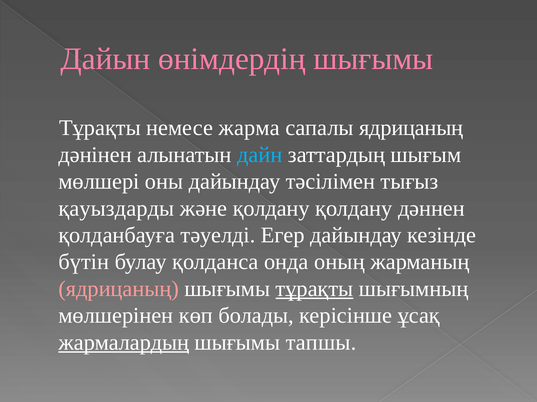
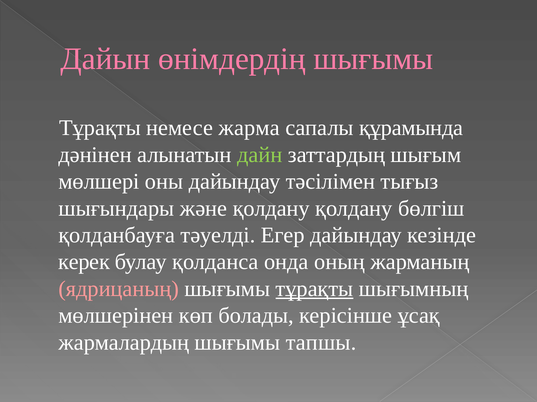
сапалы ядрицаның: ядрицаның -> құрамында (411, 128)
дайн colour: light blue -> light green (260, 155)
қауыздарды: қауыздарды -> шығындары (116, 209)
дәннен: дәннен -> бөлгіш (431, 209)
бүтін: бүтін -> керек (84, 262)
жармалардың underline: present -> none (124, 343)
